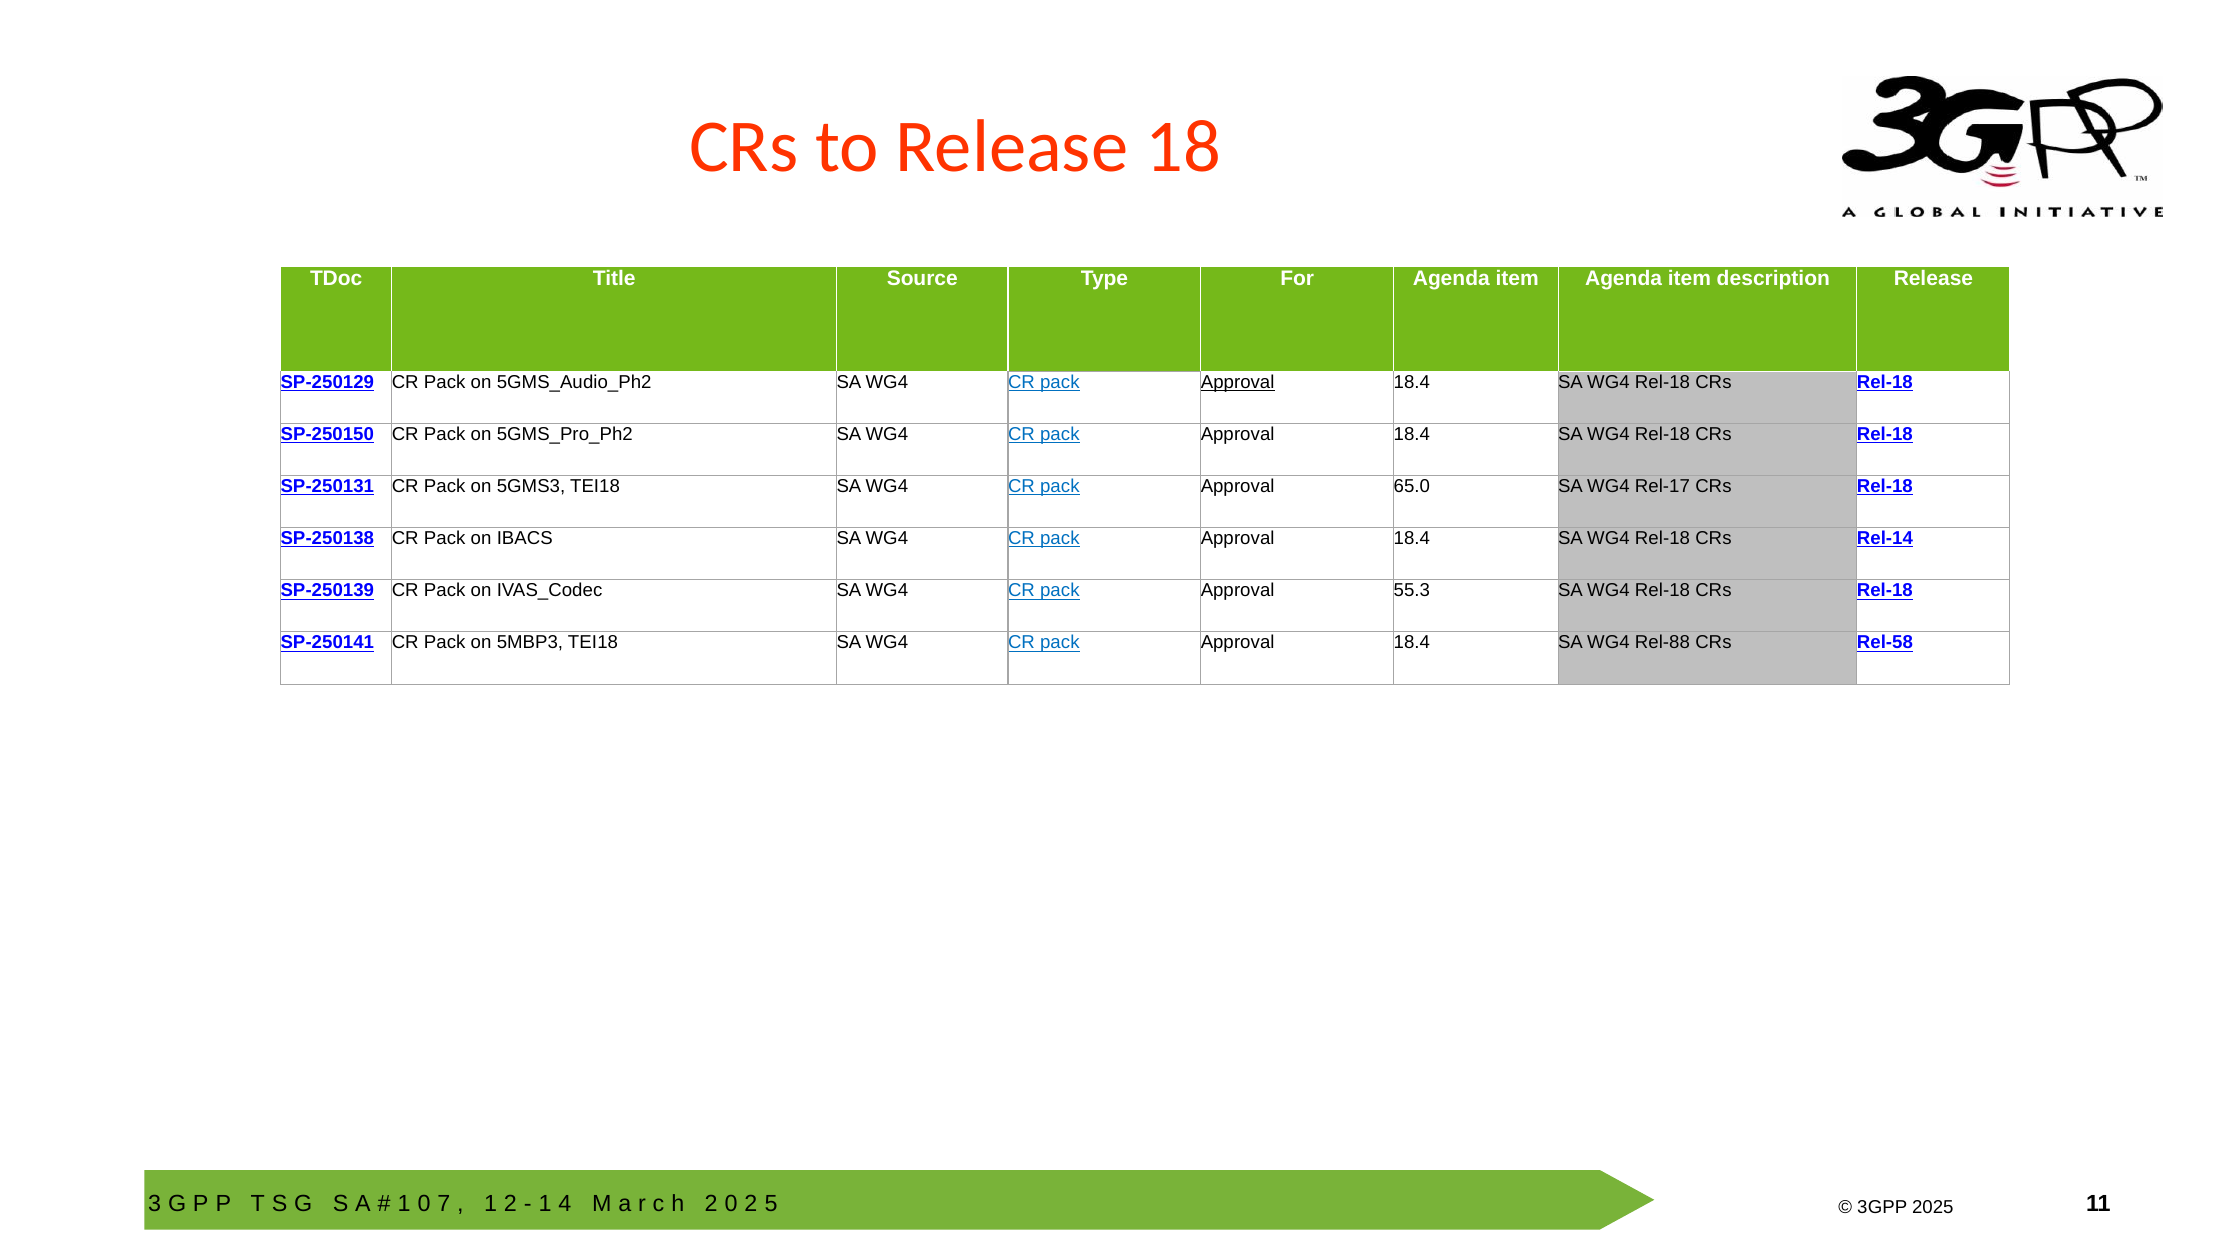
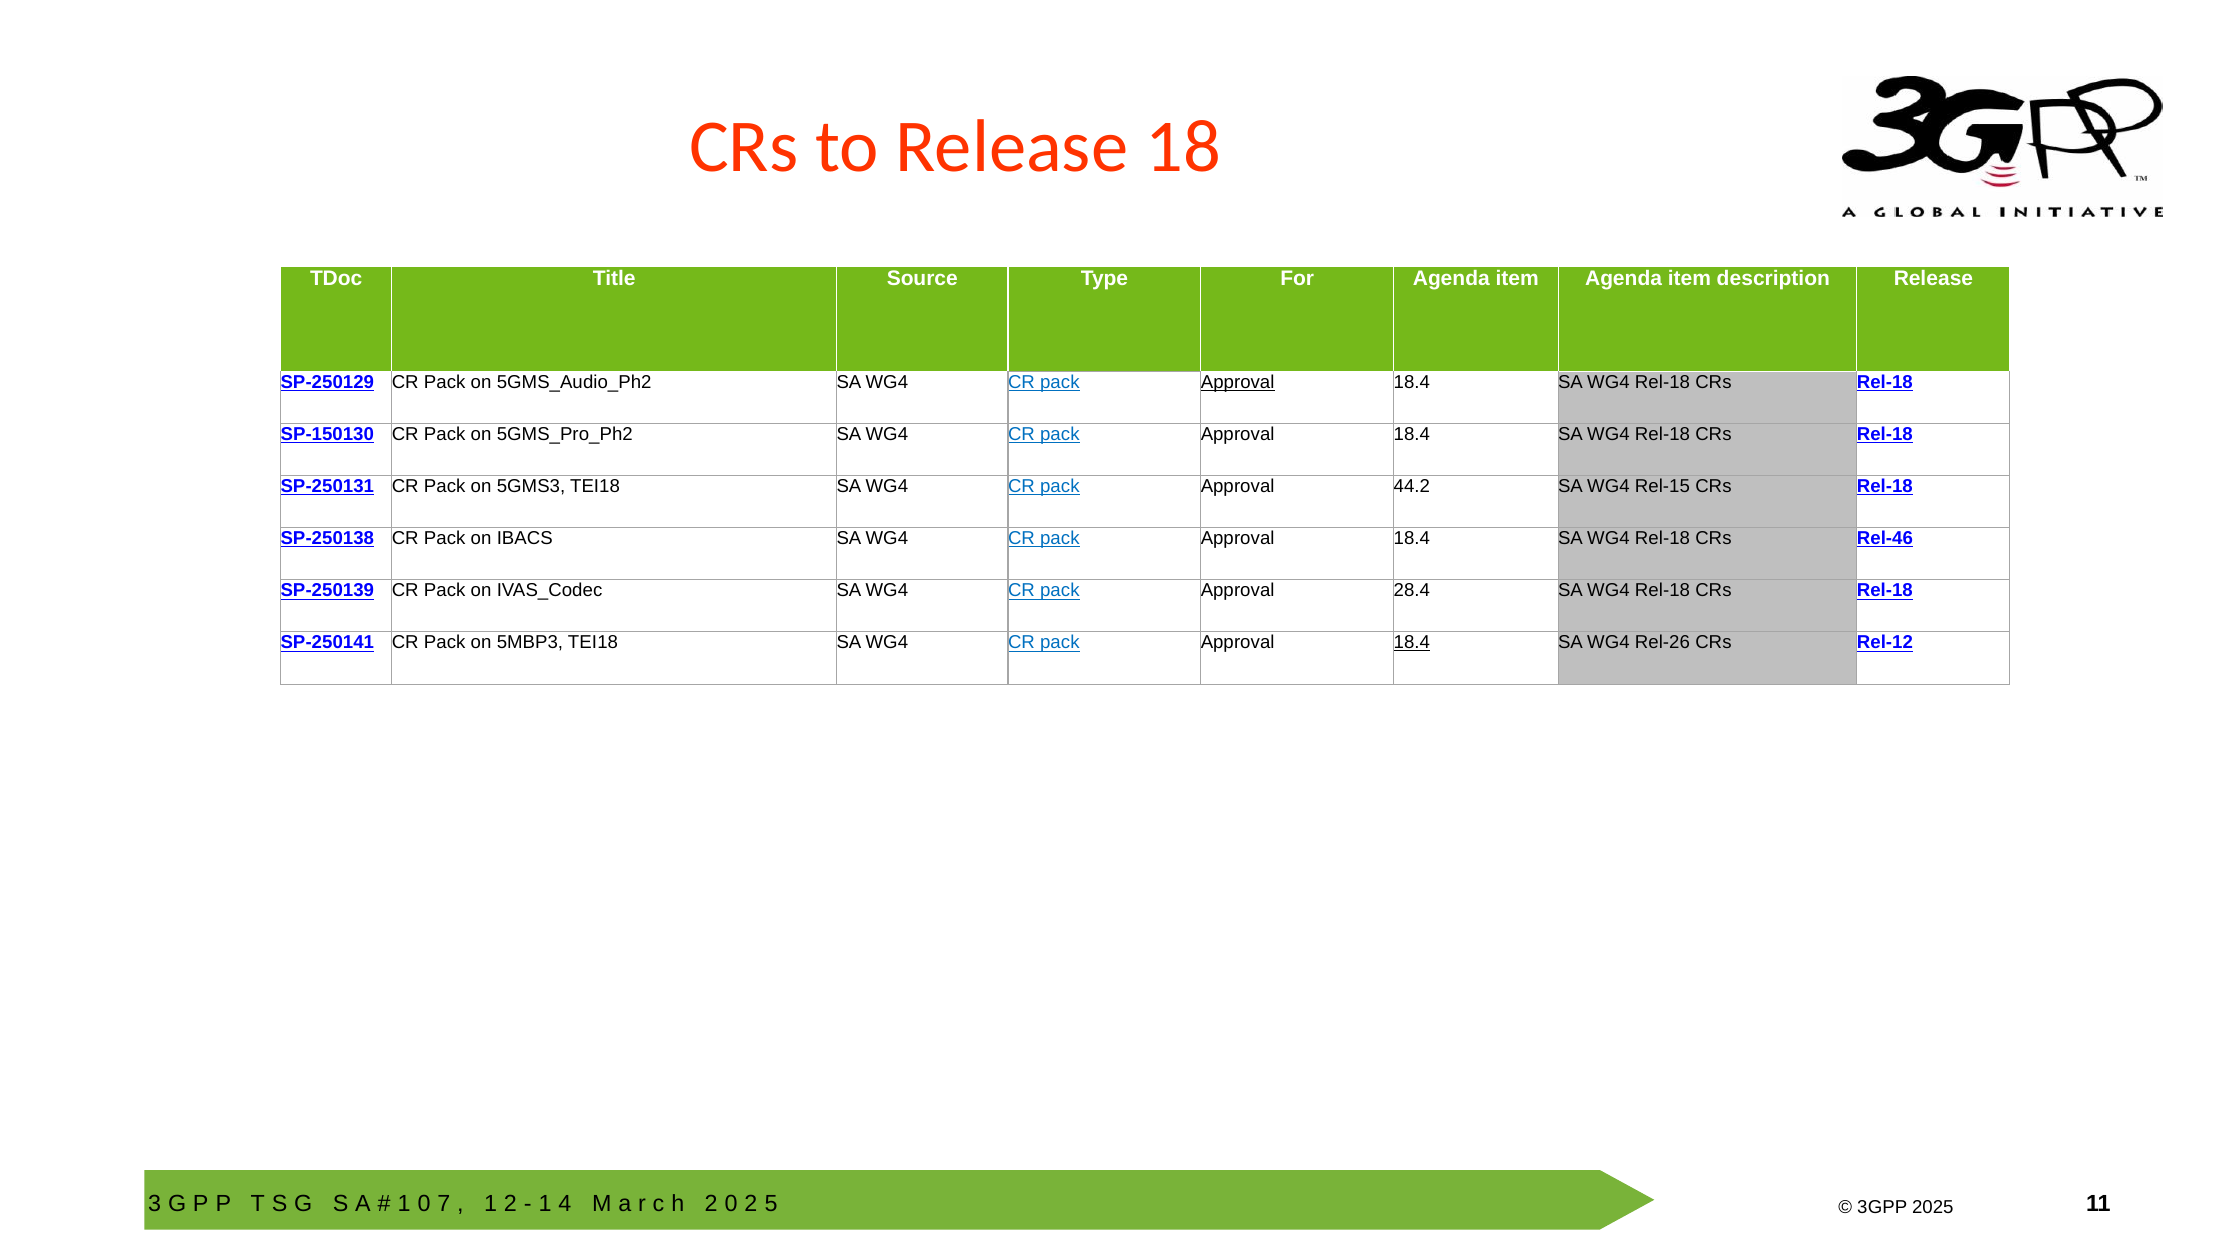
SP-250150: SP-250150 -> SP-150130 (327, 434)
65.0: 65.0 -> 44.2 (1412, 486)
Rel-17: Rel-17 -> Rel-15 (1662, 486)
Rel-14: Rel-14 -> Rel-46 (1885, 538)
55.3: 55.3 -> 28.4 (1412, 591)
18.4 underline: none -> present (1412, 643)
Rel-88: Rel-88 -> Rel-26 (1662, 643)
Rel-58: Rel-58 -> Rel-12 (1885, 643)
